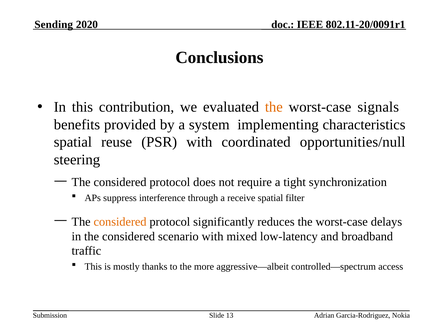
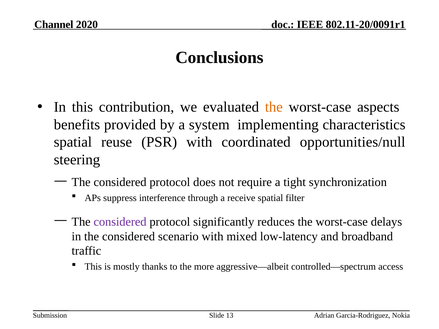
Sending: Sending -> Channel (54, 24)
signals: signals -> aspects (378, 107)
considered colour: orange -> purple (120, 222)
